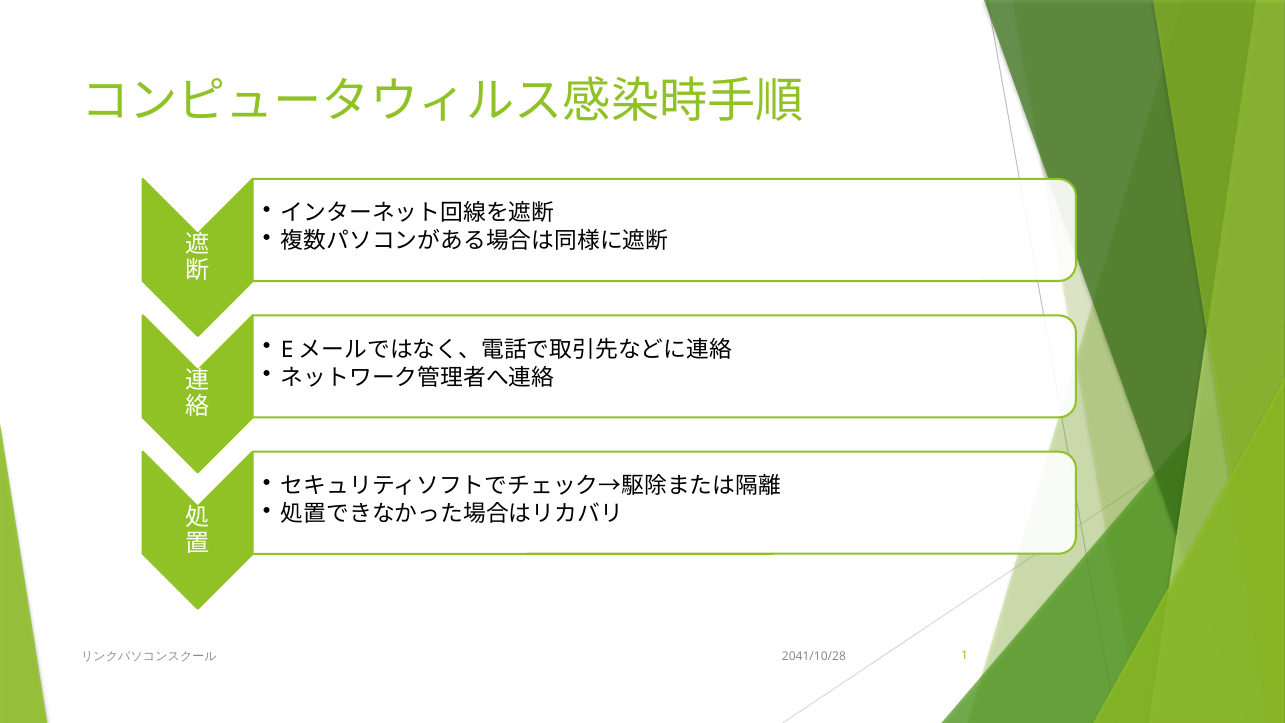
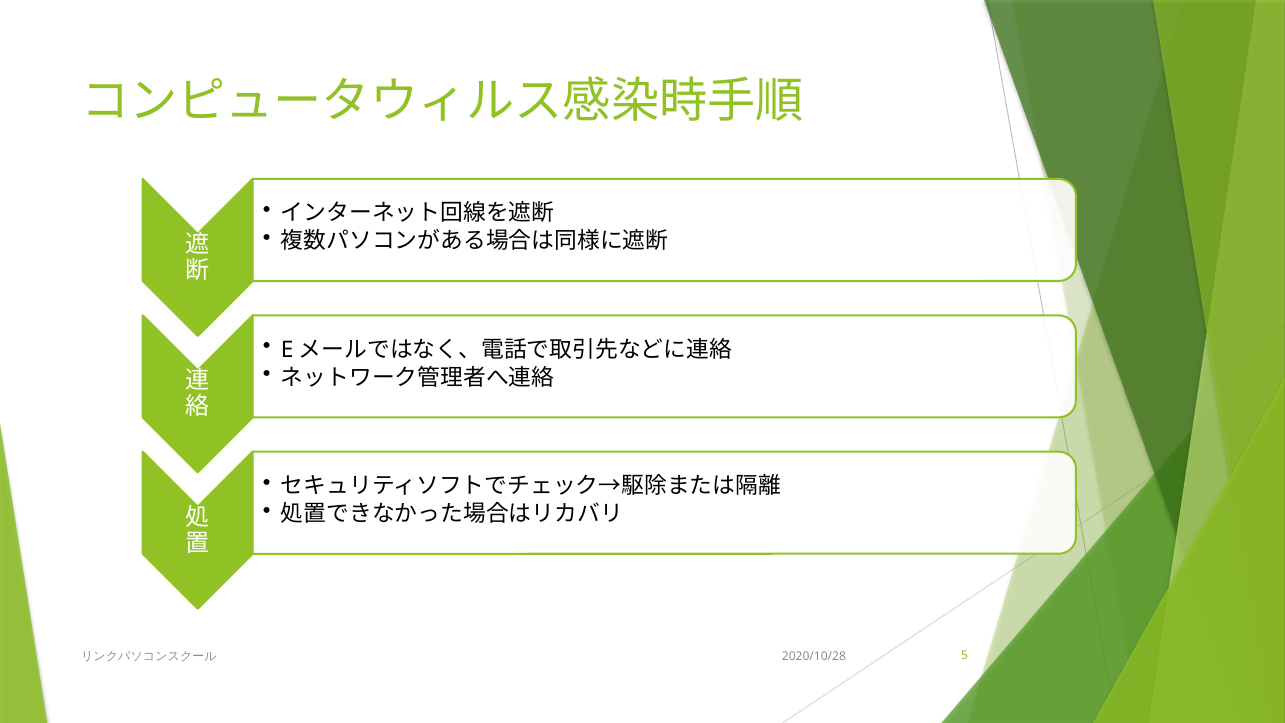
1: 1 -> 5 (964, 656)
2041/10/28: 2041/10/28 -> 2020/10/28 (814, 657)
